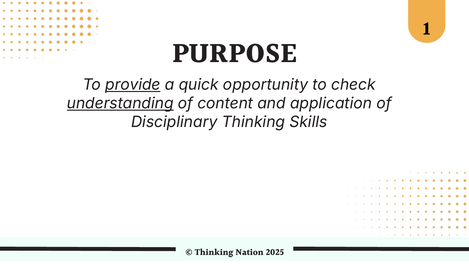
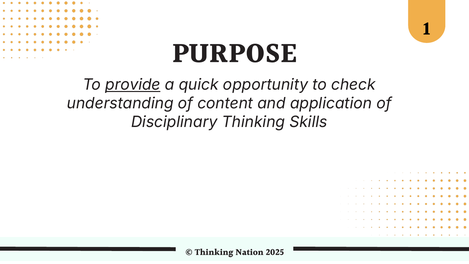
understanding underline: present -> none (120, 103)
